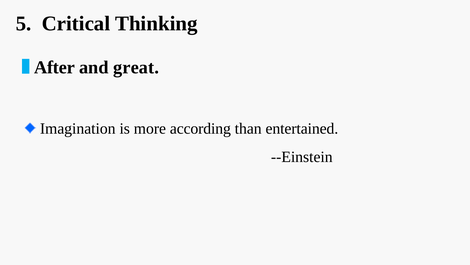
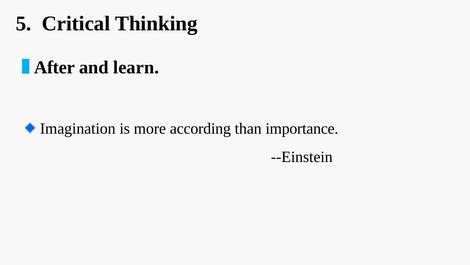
great: great -> learn (136, 67)
entertained: entertained -> importance (302, 128)
